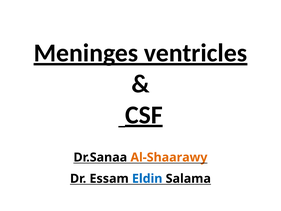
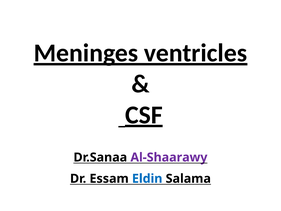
Al-Shaarawy colour: orange -> purple (169, 157)
